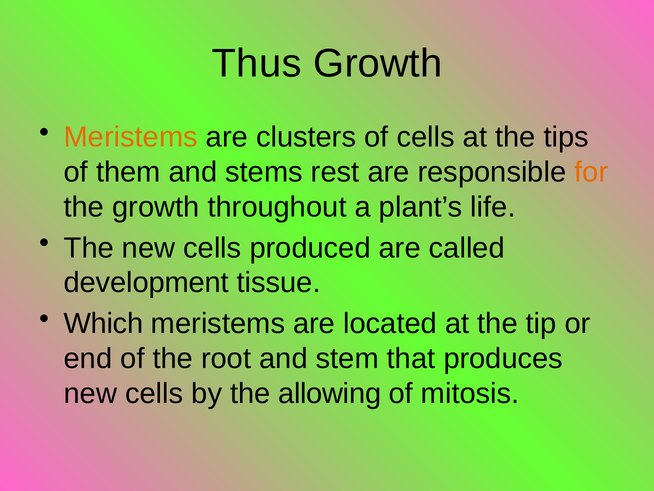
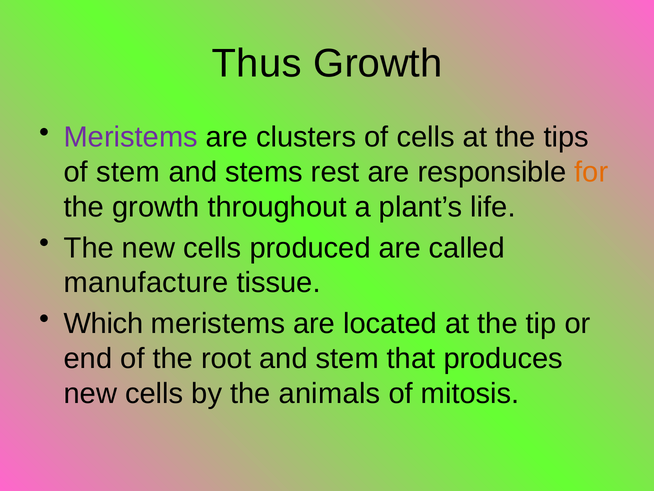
Meristems colour: orange -> purple (131, 137)
of them: them -> stem (128, 172)
development: development -> manufacture (146, 283)
allowing: allowing -> animals (329, 393)
